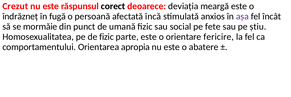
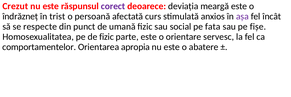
corect colour: black -> purple (113, 6)
fugă: fugă -> trist (57, 16)
încă: încă -> curs (153, 16)
mormăie: mormăie -> respecte (40, 27)
fete: fete -> fata (213, 27)
știu: știu -> fișe (258, 27)
fericire: fericire -> servesc (219, 37)
comportamentului: comportamentului -> comportamentelor (39, 47)
